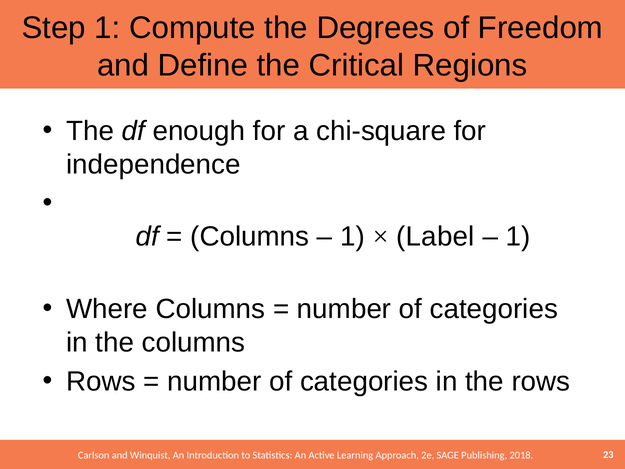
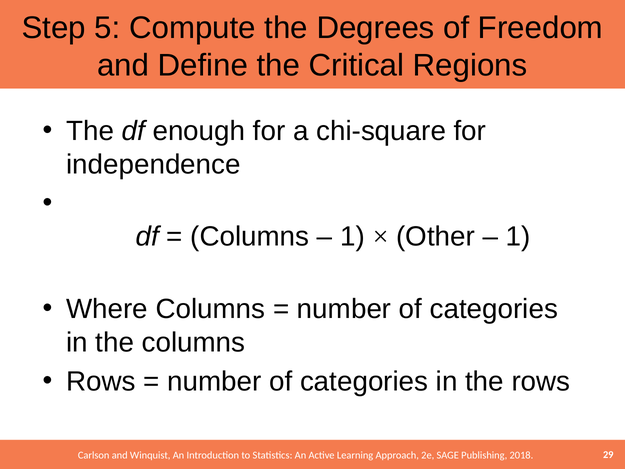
Step 1: 1 -> 5 (107, 28)
Label: Label -> Other (436, 237)
23: 23 -> 29 (608, 455)
